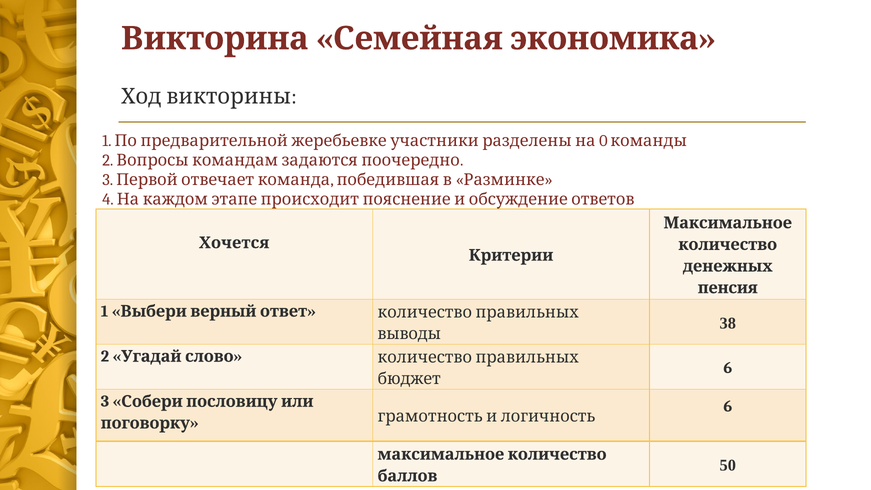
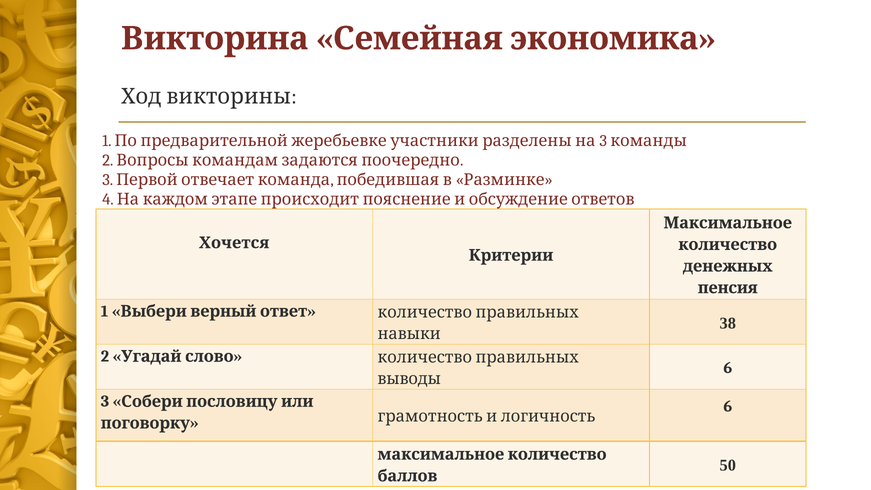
1 0: 0 -> 3 (603, 141)
выводы: выводы -> навыки (409, 334)
бюджет: бюджет -> выводы (409, 379)
